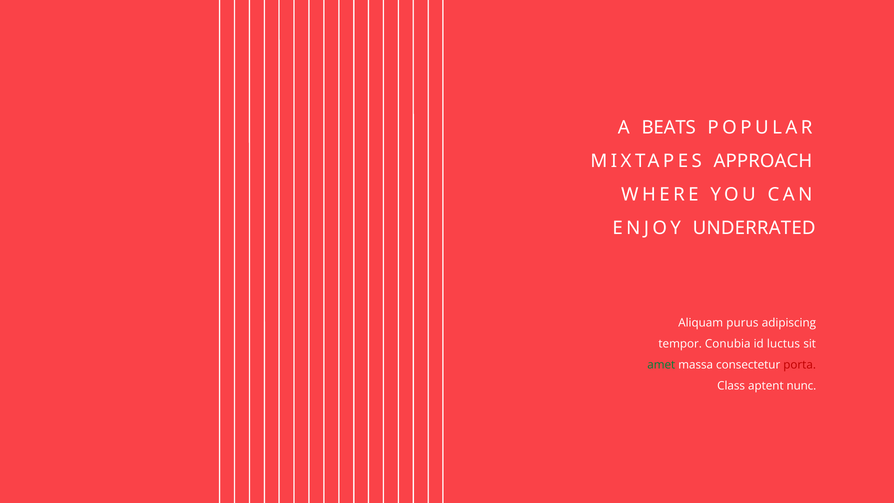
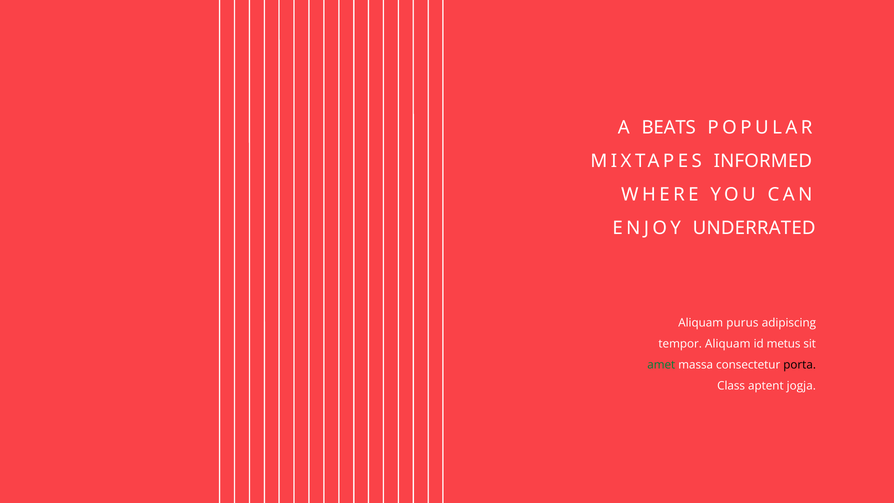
APPROACH: APPROACH -> INFORMED (763, 161)
tempor Conubia: Conubia -> Aliquam (728, 344)
luctus: luctus -> metus (784, 344)
porta colour: red -> black (800, 365)
nunc: nunc -> jogja (801, 386)
